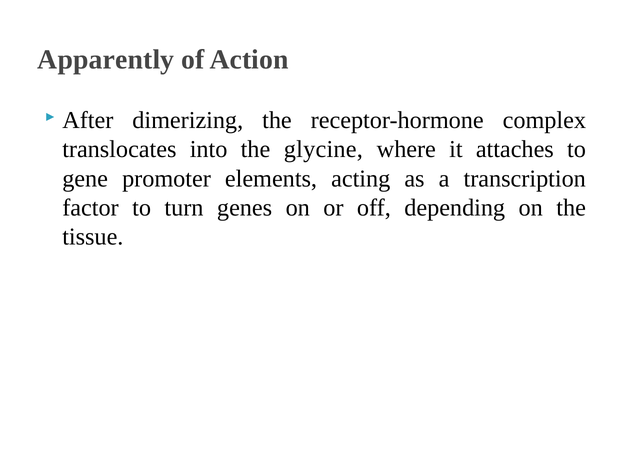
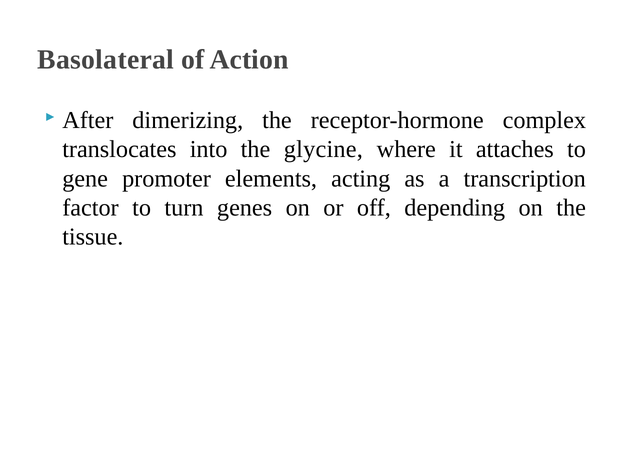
Apparently: Apparently -> Basolateral (106, 60)
